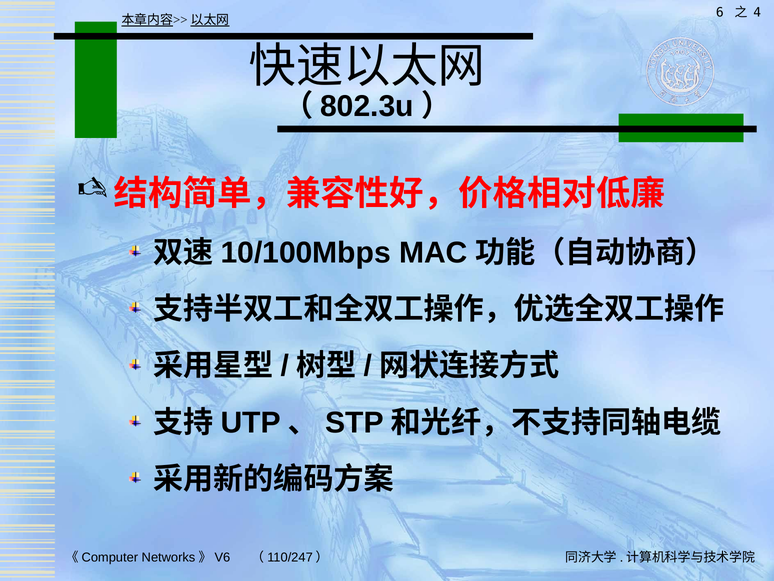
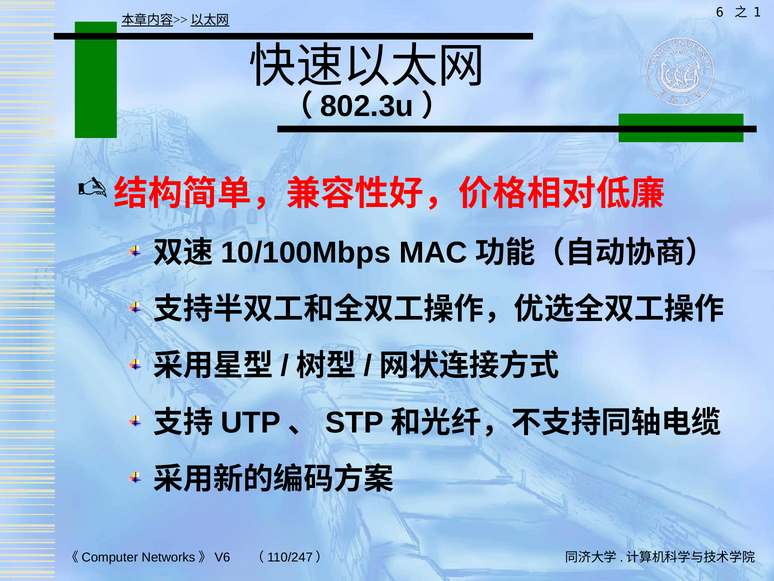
4: 4 -> 1 (757, 13)
